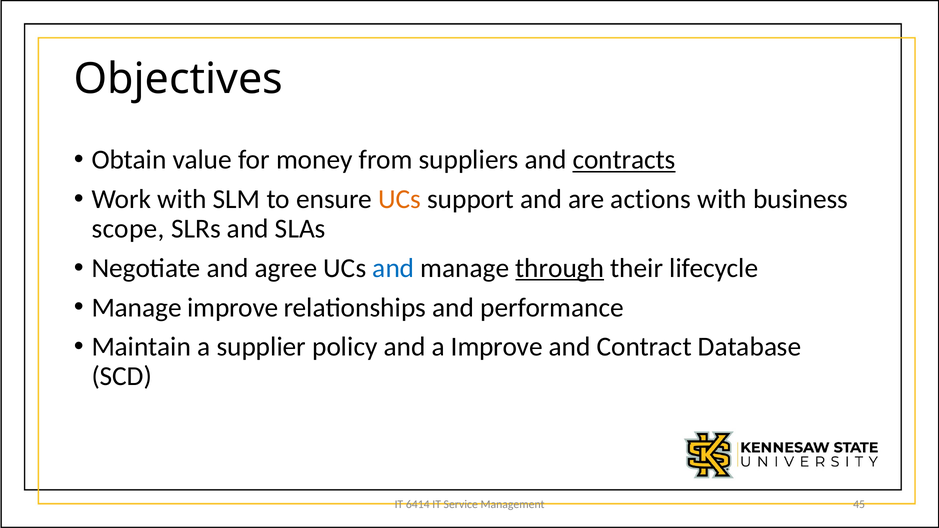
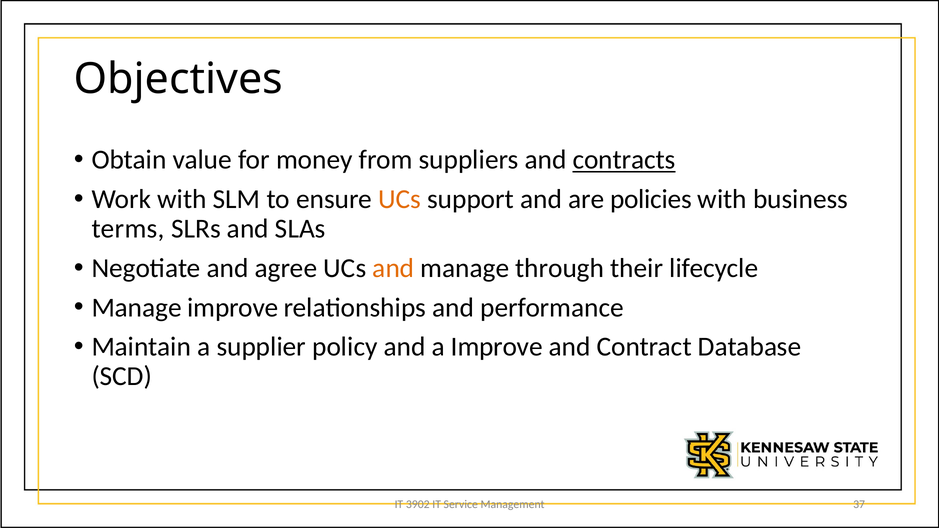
actions: actions -> policies (651, 199)
scope: scope -> terms (128, 229)
and colour: blue -> orange (393, 268)
through underline: present -> none (560, 268)
6414: 6414 -> 3902 (418, 504)
45: 45 -> 37 (859, 504)
